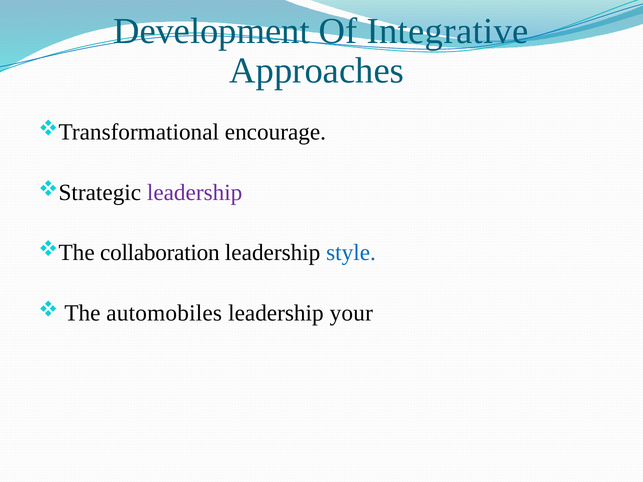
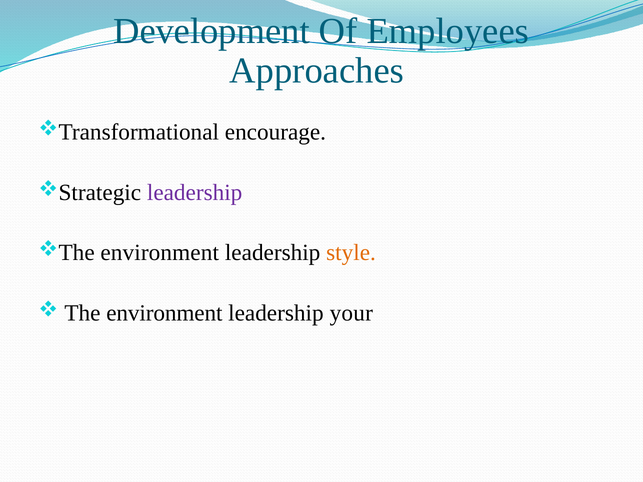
Integrative: Integrative -> Employees (448, 31)
collaboration: collaboration -> environment (160, 253)
style colour: blue -> orange (351, 253)
The automobiles: automobiles -> environment (164, 313)
